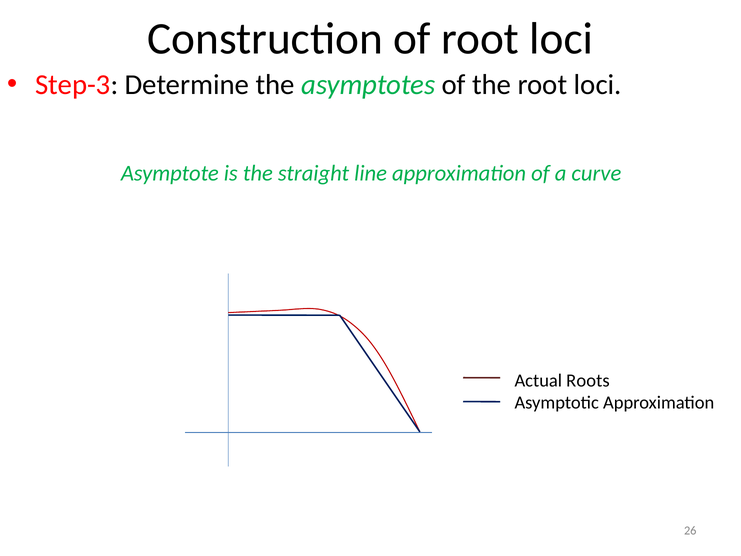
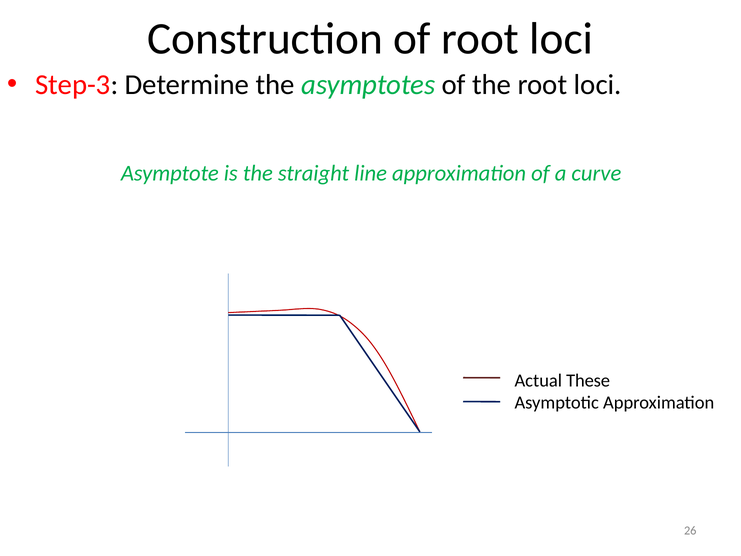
Roots: Roots -> These (588, 380)
